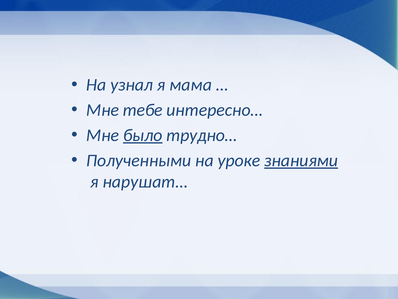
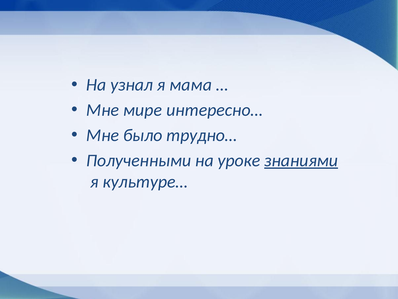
тебе: тебе -> мире (143, 110)
было underline: present -> none (143, 135)
нарушат…: нарушат… -> культуре… (145, 181)
